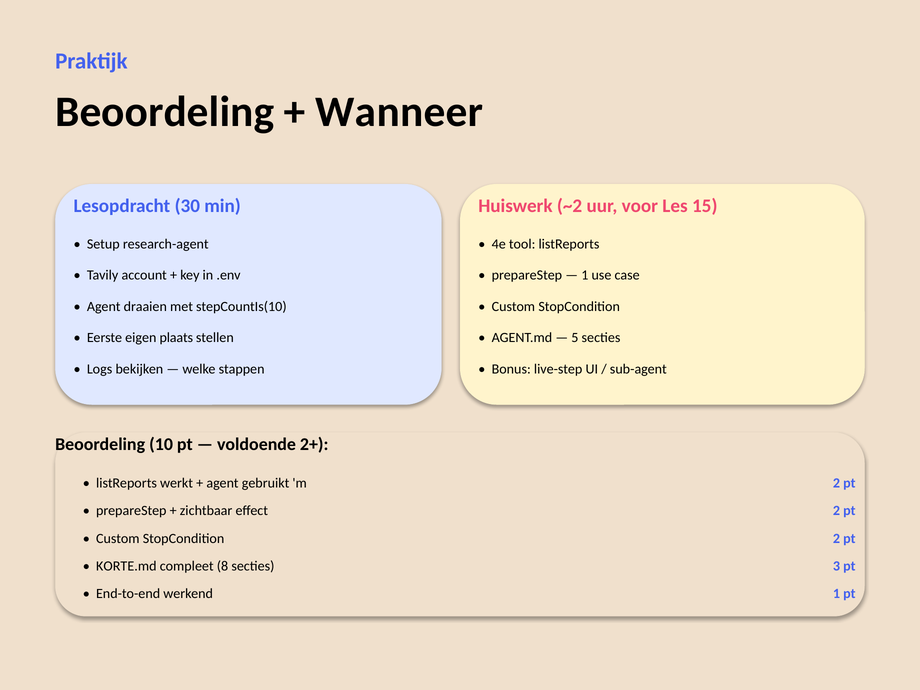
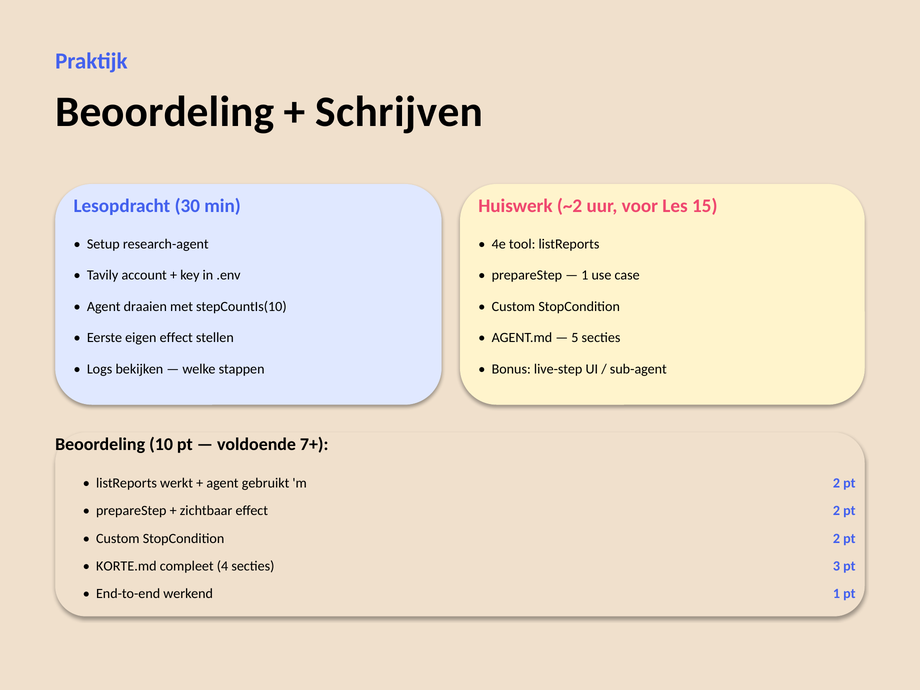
Wanneer: Wanneer -> Schrijven (399, 112)
eigen plaats: plaats -> effect (176, 338)
2+: 2+ -> 7+ (314, 444)
8: 8 -> 4 (222, 566)
